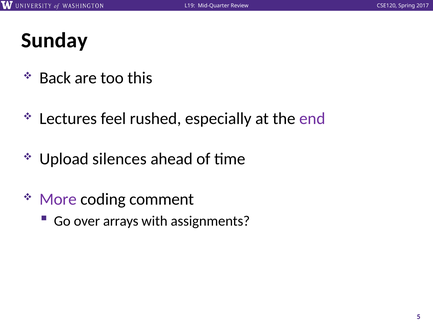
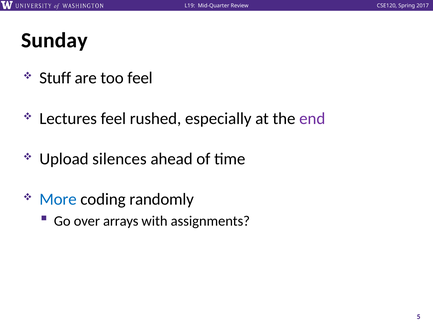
Back: Back -> Stuff (55, 78)
too this: this -> feel (140, 78)
More colour: purple -> blue (58, 199)
comment: comment -> randomly (162, 199)
